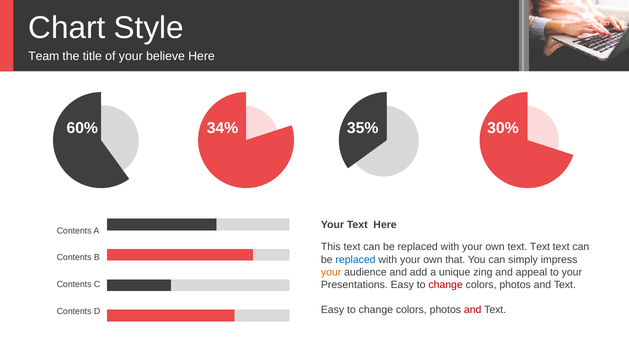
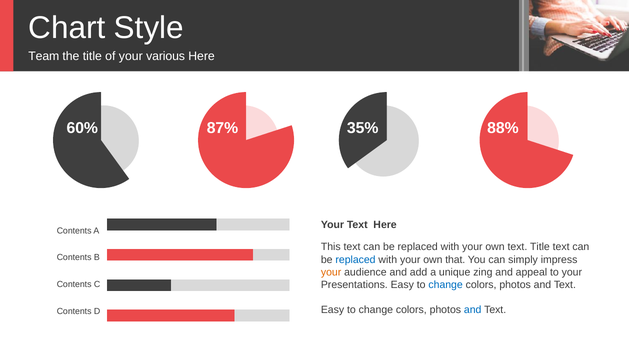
believe: believe -> various (166, 56)
34%: 34% -> 87% (222, 128)
30%: 30% -> 88% (503, 128)
own text Text: Text -> Title (540, 247)
change colour: red -> blue (446, 285)
and colour: red -> blue (473, 310)
